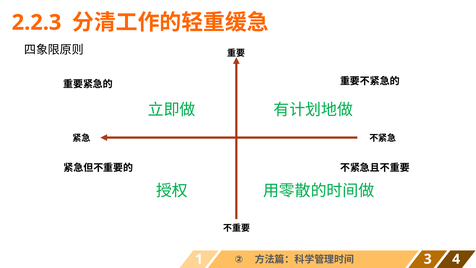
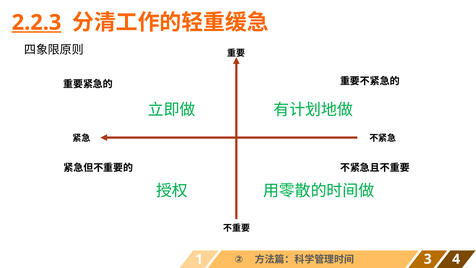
2.2.3 underline: none -> present (37, 22)
